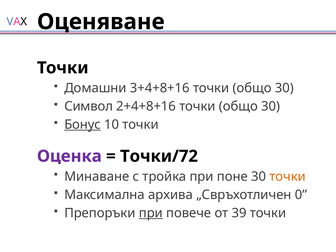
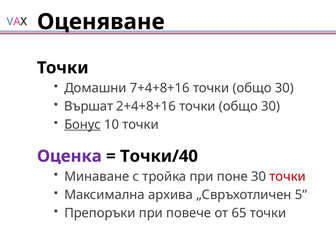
3+4+8+16: 3+4+8+16 -> 7+4+8+16 (160, 88)
Символ: Символ -> Вършат (89, 106)
Точки/72: Точки/72 -> Точки/40 (159, 156)
точки colour: orange -> red (288, 176)
0: 0 -> 5 (301, 195)
при underline: present -> none (151, 213)
39: 39 -> 65 (239, 213)
